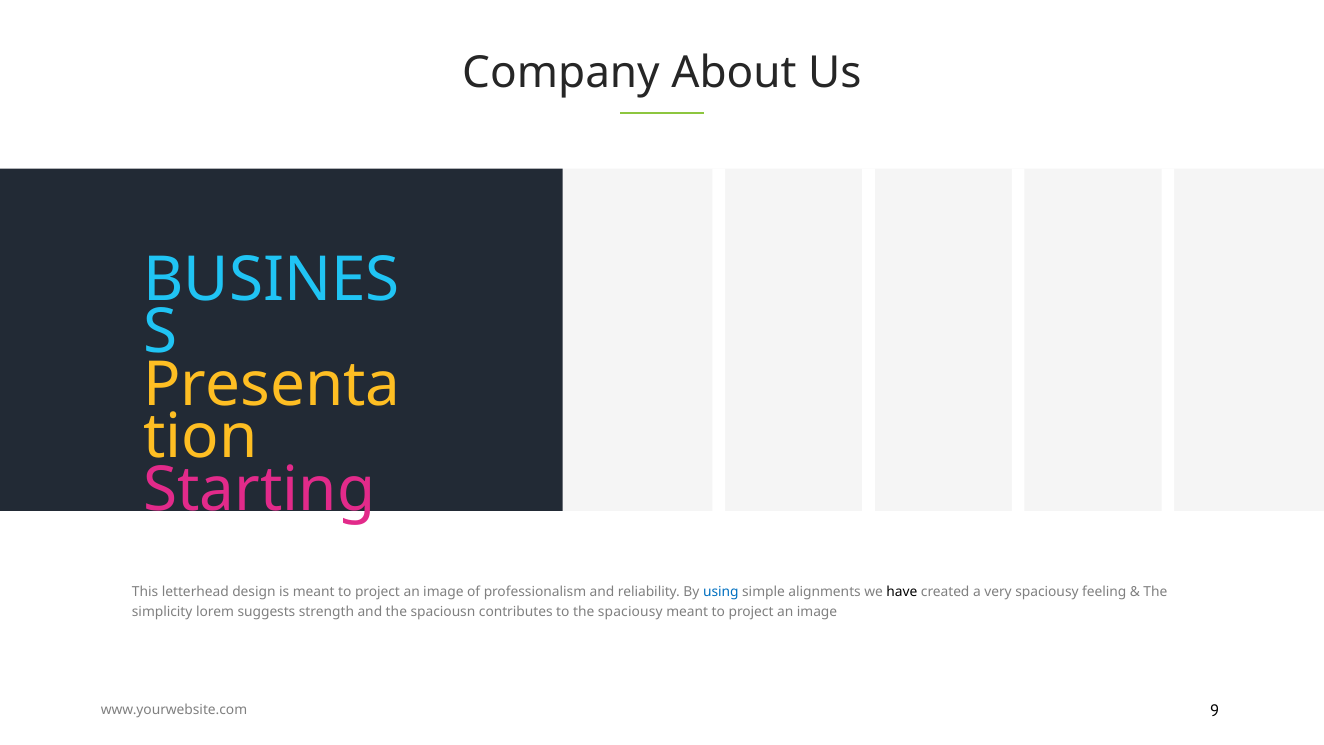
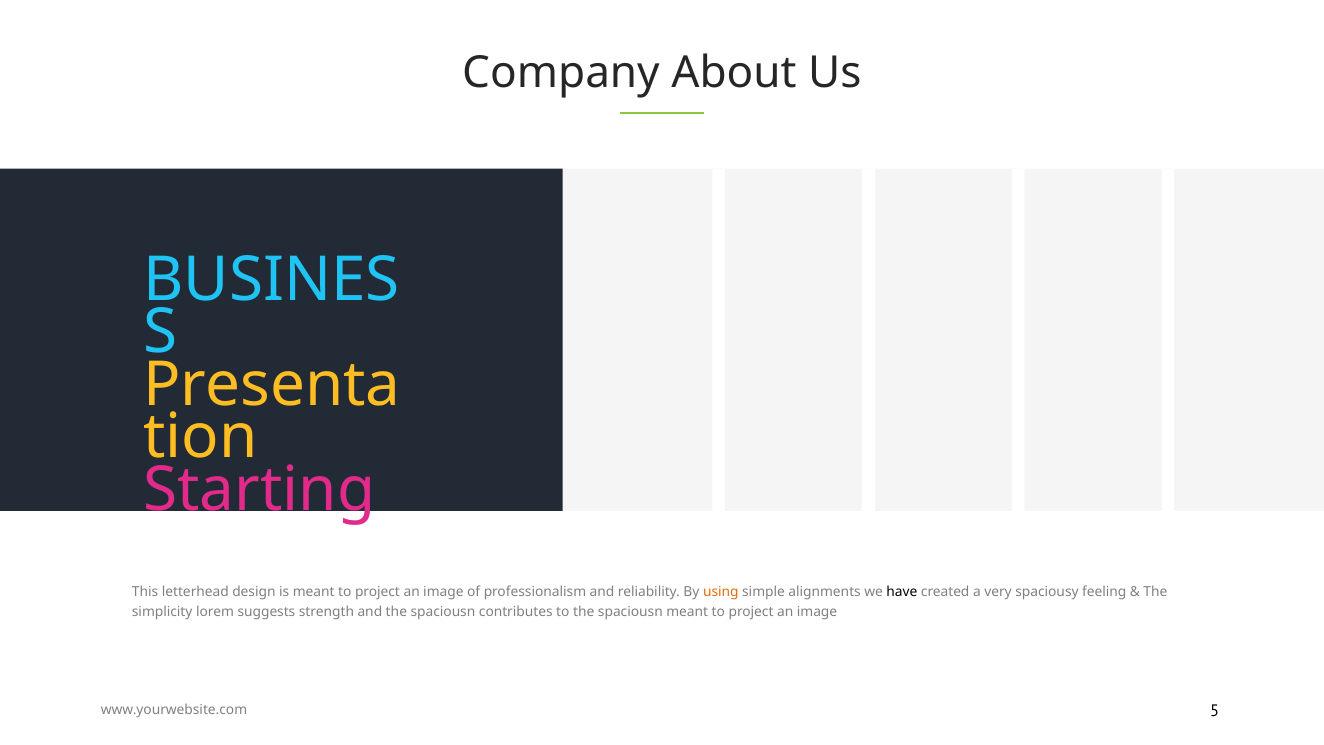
using colour: blue -> orange (721, 592)
to the spaciousy: spaciousy -> spaciousn (630, 612)
9: 9 -> 5 (1215, 710)
